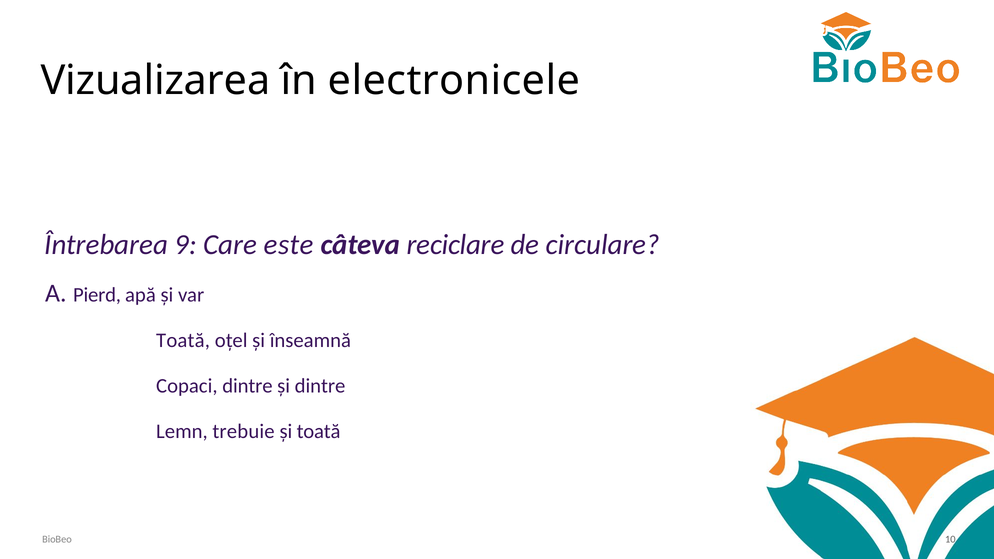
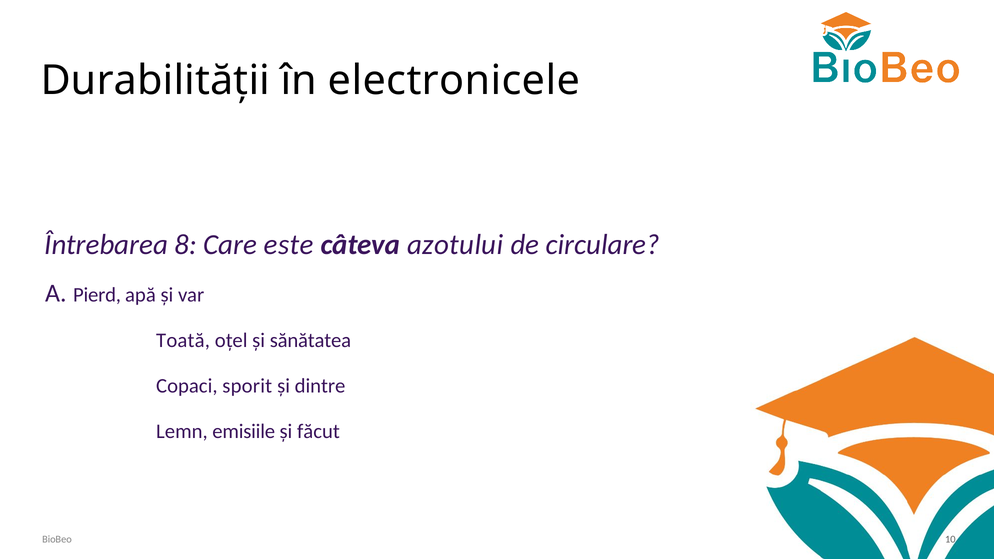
Vizualizarea: Vizualizarea -> Durabilității (155, 80)
9: 9 -> 8 (186, 245)
reciclare: reciclare -> azotului (455, 245)
înseamnă: înseamnă -> sănătatea (310, 340)
Copaci dintre: dintre -> sporit (247, 386)
trebuie: trebuie -> emisiile (244, 432)
și toată: toată -> făcut (318, 432)
